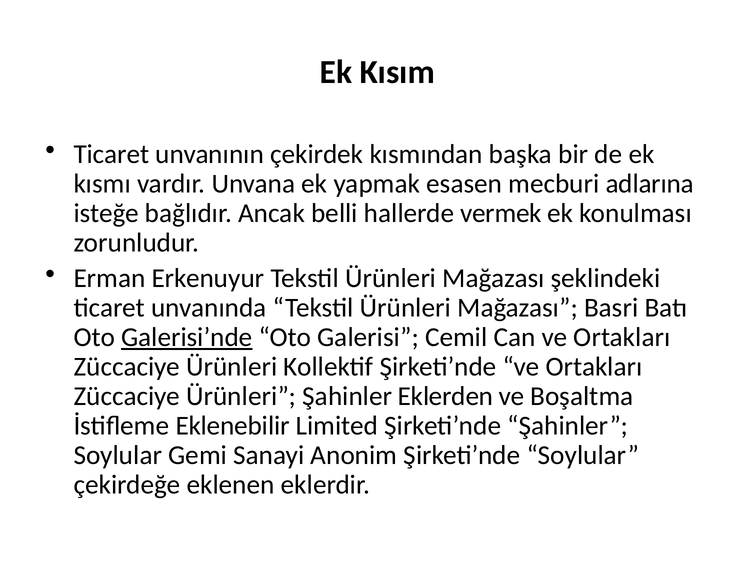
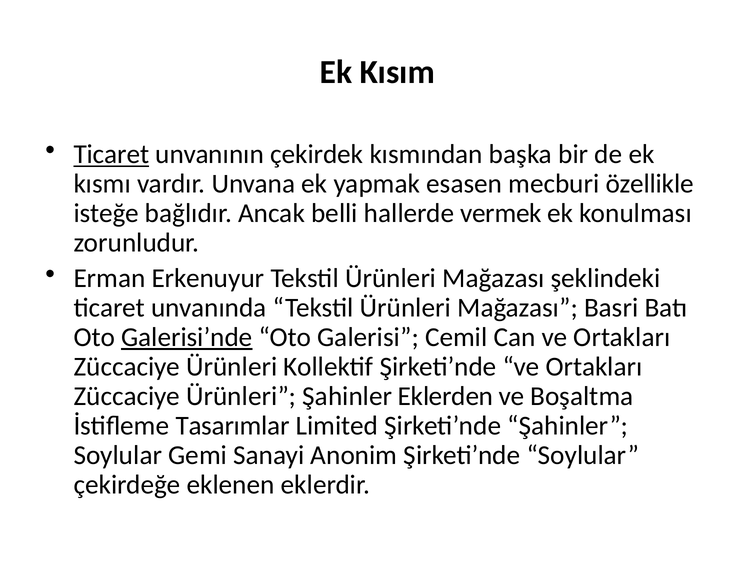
Ticaret underline: none -> present (111, 154)
adlarına: adlarına -> özellikle (650, 184)
Eklenebilir: Eklenebilir -> Tasarımlar (233, 425)
